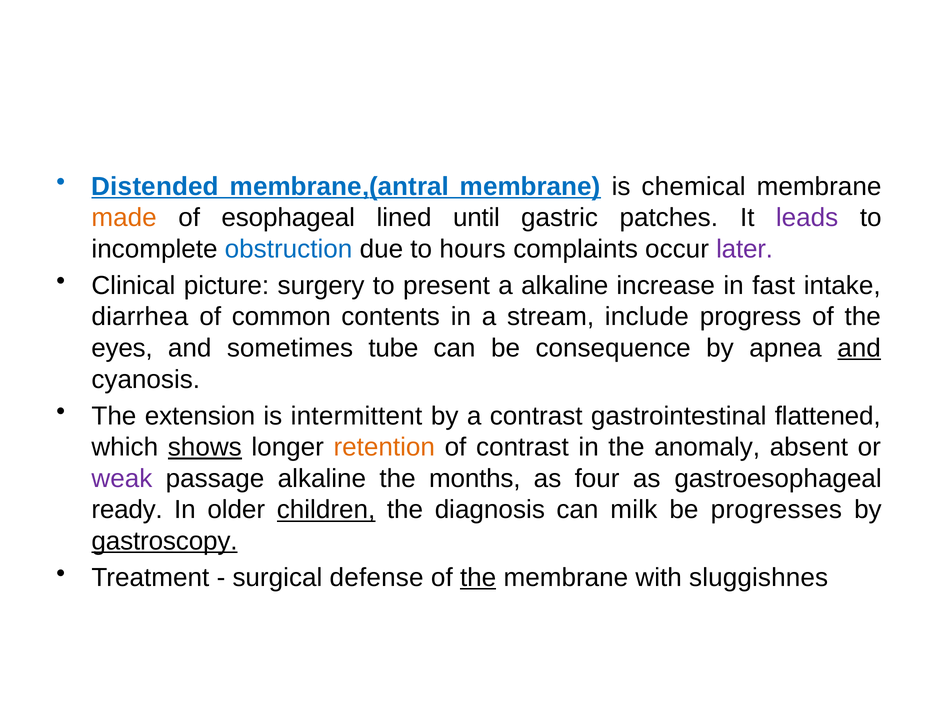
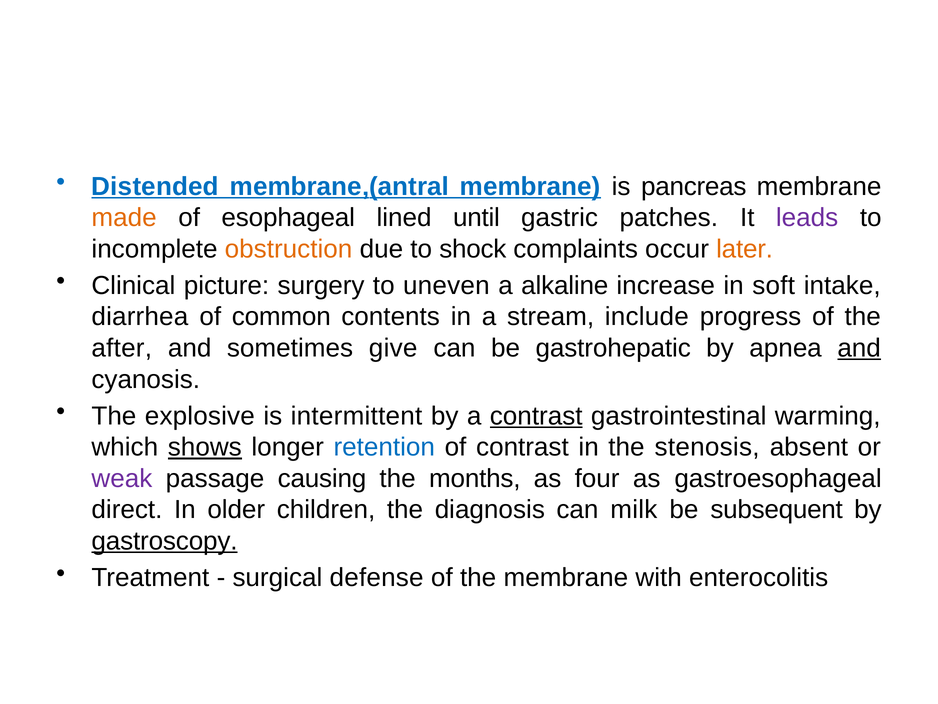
chemical: chemical -> pancreas (694, 186)
obstruction colour: blue -> orange (289, 249)
hours: hours -> shock (473, 249)
later colour: purple -> orange (745, 249)
present: present -> uneven (446, 285)
fast: fast -> soft (774, 285)
eyes: eyes -> after (122, 348)
tube: tube -> give (393, 348)
consequence: consequence -> gastrohepatic (613, 348)
extension: extension -> explosive (200, 416)
contrast underline: none -> present (536, 416)
flattened: flattened -> warming (828, 416)
retention colour: orange -> blue (384, 447)
anomaly: anomaly -> stenosis (707, 447)
passage alkaline: alkaline -> causing (322, 478)
ready: ready -> direct (127, 510)
children underline: present -> none (326, 510)
progresses: progresses -> subsequent (777, 510)
the underline: present -> none (478, 577)
sluggishnes: sluggishnes -> enterocolitis (759, 577)
